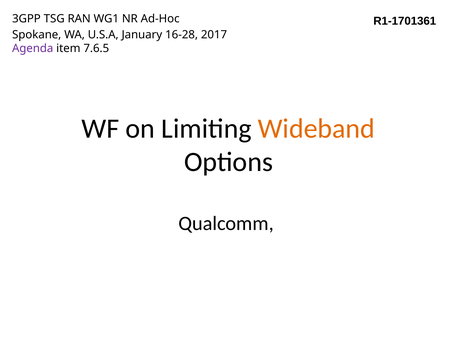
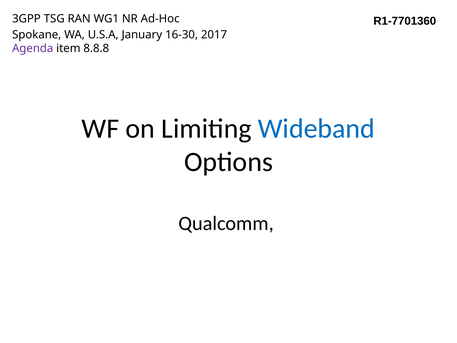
R1-1701361: R1-1701361 -> R1-7701360 (405, 21)
16-28: 16-28 -> 16-30 (182, 35)
7.6.5: 7.6.5 -> 8.8.8 (96, 48)
Wideband colour: orange -> blue (316, 128)
